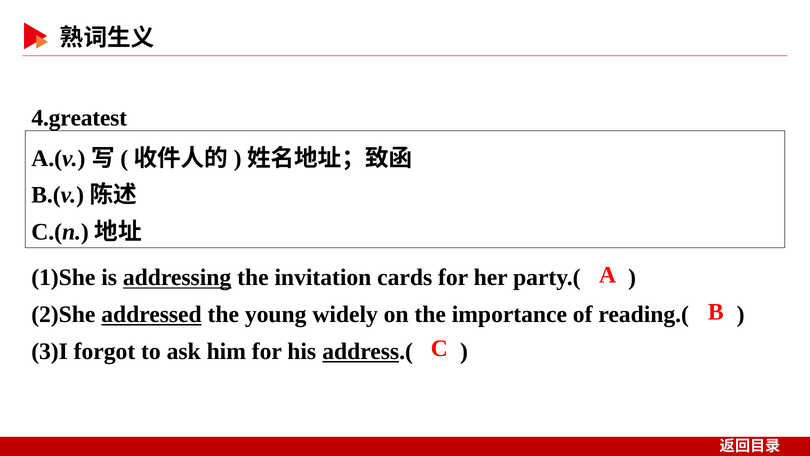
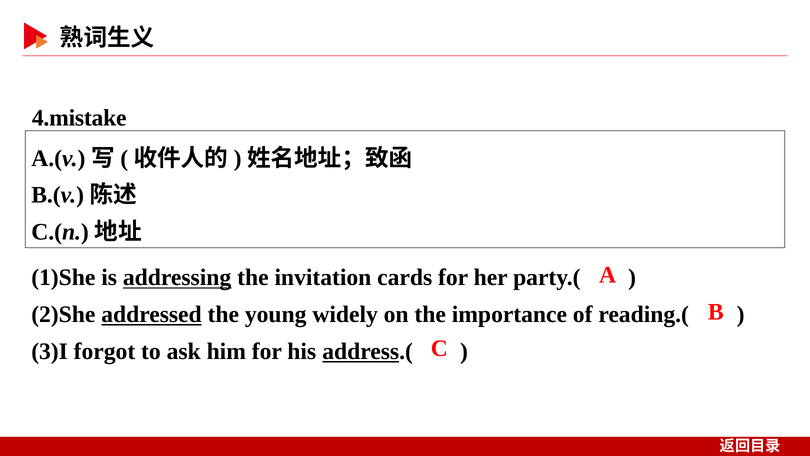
4.greatest: 4.greatest -> 4.mistake (79, 118)
